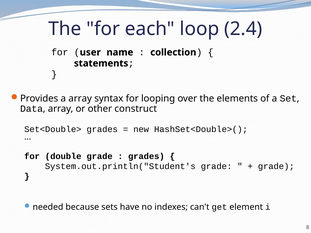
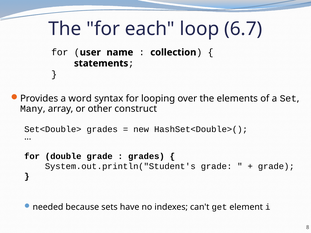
2.4: 2.4 -> 6.7 (243, 29)
a array: array -> word (80, 98)
Data: Data -> Many (32, 109)
